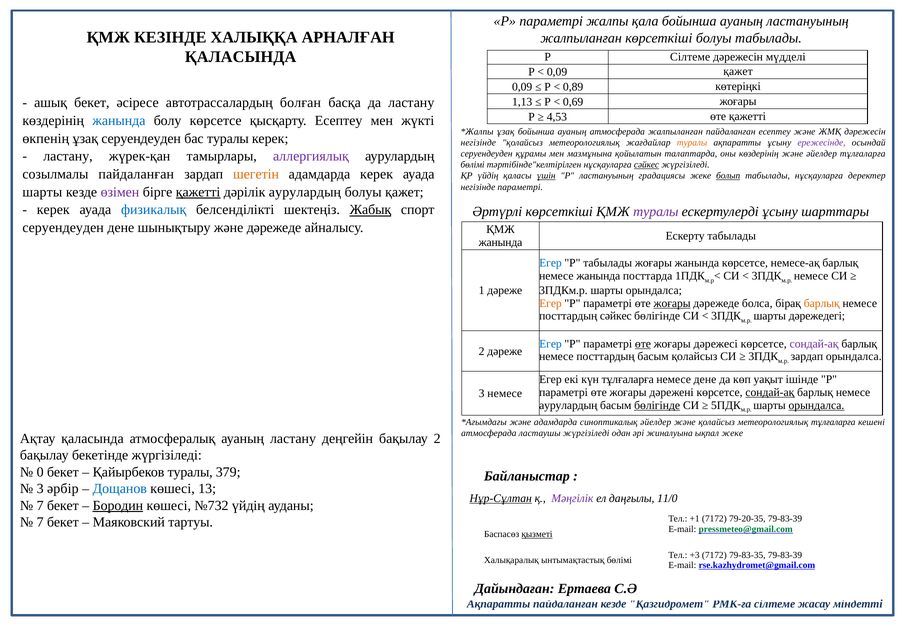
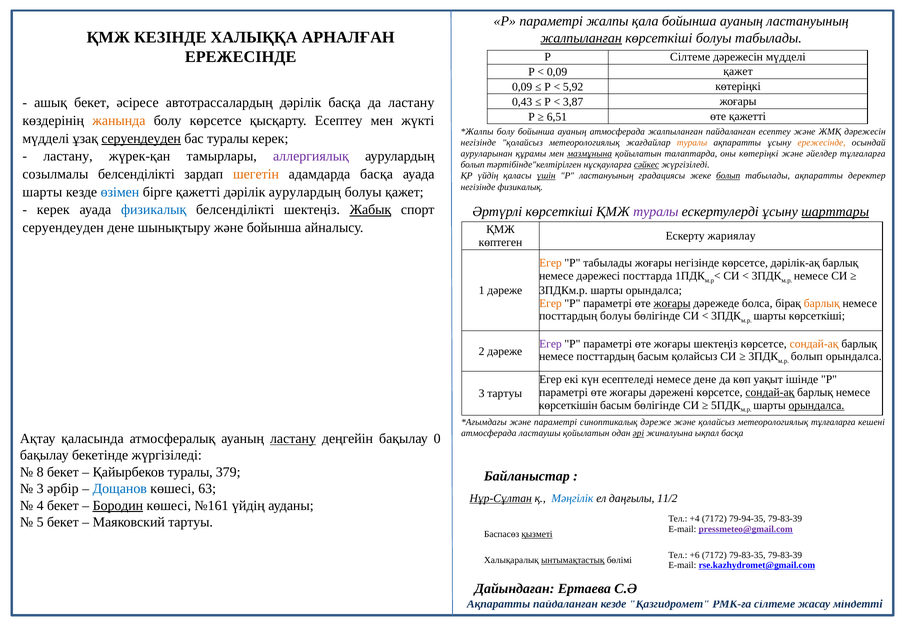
жалпыланған underline: none -> present (581, 38)
ҚАЛАСЫНДА: ҚАЛАСЫНДА -> ЕРЕЖЕСІНДЕ (241, 57)
0,89: 0,89 -> 5,92 (573, 87)
автотрассалардың болған: болған -> дәрілік (301, 103)
1,13: 1,13 -> 0,43 (522, 102)
0,69: 0,69 -> 3,87 (573, 102)
4,53: 4,53 -> 6,51 (557, 117)
жанында colour: blue -> orange (119, 121)
ұзақ: ұзақ -> болу (506, 132)
өкпенің: өкпенің -> мүдделі (46, 139)
серуендеуден underline: none -> present (141, 139)
ережесінде colour: purple -> orange (822, 143)
серуендеуден: серуендеуден -> ауруларынан (487, 154)
мазмұнына underline: none -> present (590, 154)
оны көздерінің: көздерінің -> көтеріңкі (759, 154)
бөлімі: бөлімі -> болып (473, 165)
созылмалы пайдаланған: пайдаланған -> белсенділікті (136, 174)
адамдарда керек: керек -> басқа (377, 174)
табылады нұсқауларға: нұсқауларға -> ақпаратты (819, 176)
негізінде параметрі: параметрі -> физикалық (520, 187)
өзімен colour: purple -> blue (120, 192)
қажетті underline: present -> none (198, 192)
шарттары underline: none -> present (835, 212)
және дәрежеде: дәрежеде -> бойынша (274, 228)
Ескерту табылады: табылады -> жариялау (732, 236)
жанында: жанында -> көптеген (500, 243)
Егер colour: blue -> orange (550, 263)
жоғары жанында: жанында -> негізінде (697, 263)
немесе-ақ: немесе-ақ -> дәрілік-ақ (795, 263)
немесе жанында: жанында -> дәрежесі (598, 276)
посттардың сәйкес: сәйкес -> болуы (616, 316)
шарты дәрежедегі: дәрежедегі -> көрсеткіші (817, 316)
Егер colour: blue -> purple (550, 344)
өте underline: present -> none (643, 344)
жоғары дәрежесі: дәрежесі -> шектеңіз (716, 344)
сондай-ақ colour: purple -> orange (814, 344)
зардап: зардап -> болып (807, 357)
күн тұлғаларға: тұлғаларға -> есептеледі (628, 380)
3 немесе: немесе -> тартуы (505, 394)
аурулардың: аурулардың -> көрсеткішін (568, 406)
бөлігінде underline: present -> none (657, 406)
және адамдарда: адамдарда -> параметрі (556, 422)
синоптикалық әйелдер: әйелдер -> дәреже (656, 422)
ластаушы жүргізіледі: жүргізіледі -> қойылатын (586, 434)
әрі underline: none -> present (638, 434)
ықпал жеке: жеке -> басқа (732, 434)
ластану underline: none -> present (293, 439)
бақылау 2: 2 -> 0 (437, 439)
0: 0 -> 8 (40, 472)
13: 13 -> 63 (207, 489)
Мәңгілік colour: purple -> blue (572, 499)
11/0: 11/0 -> 11/2 (667, 499)
7: 7 -> 4 (40, 506)
№732: №732 -> №161 (211, 506)
+1: +1 -> +4 (695, 519)
79-20-35: 79-20-35 -> 79-94-35 (747, 519)
7: 7 -> 5 (40, 523)
pressmeteo@gmail.com colour: green -> purple (746, 530)
+3: +3 -> +6 (695, 555)
ынтымақтастық underline: none -> present (573, 561)
